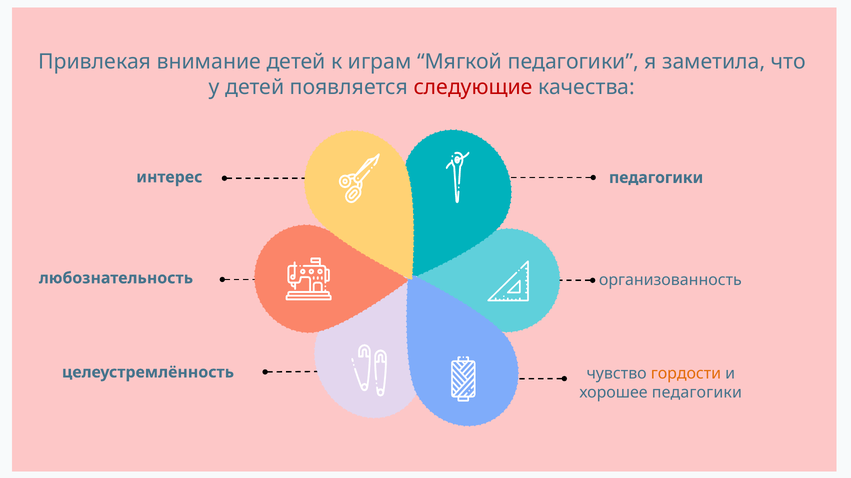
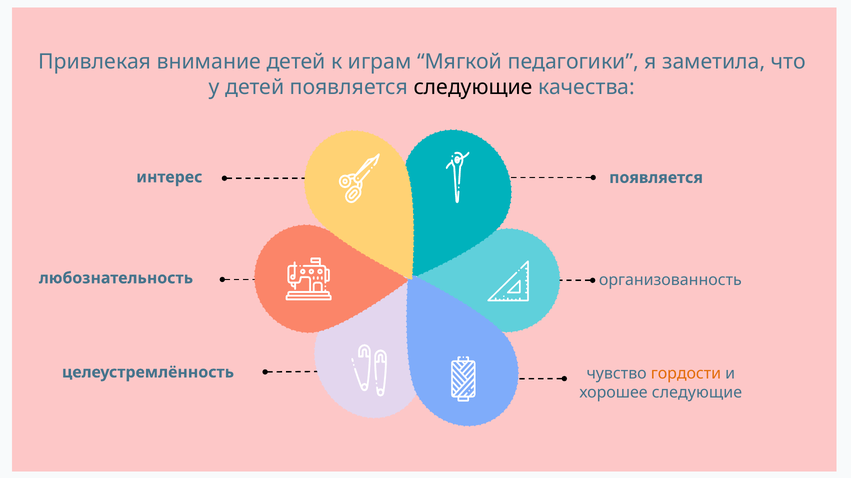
следующие colour: red -> black (473, 87)
интерес педагогики: педагогики -> появляется (656, 178)
хорошее педагогики: педагогики -> следующие (697, 393)
